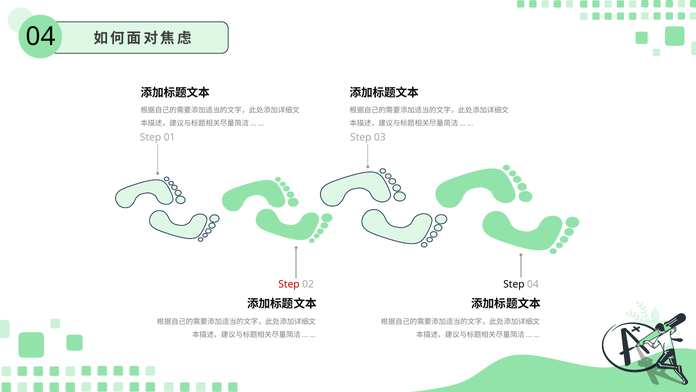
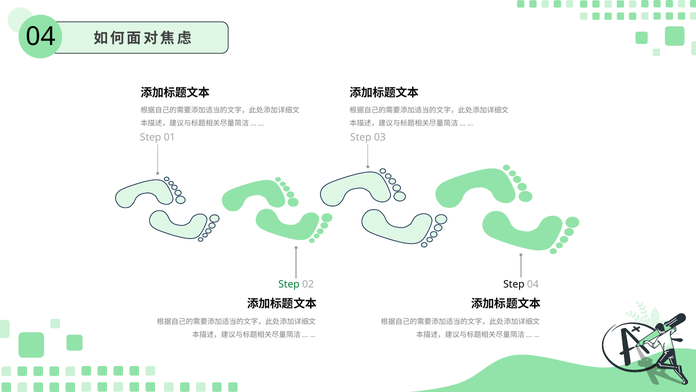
Step colour: red -> green (289, 284)
